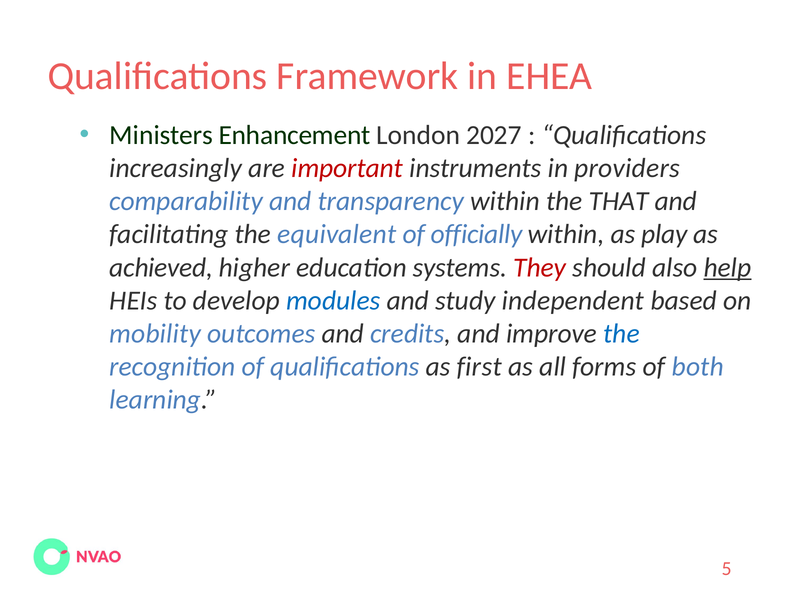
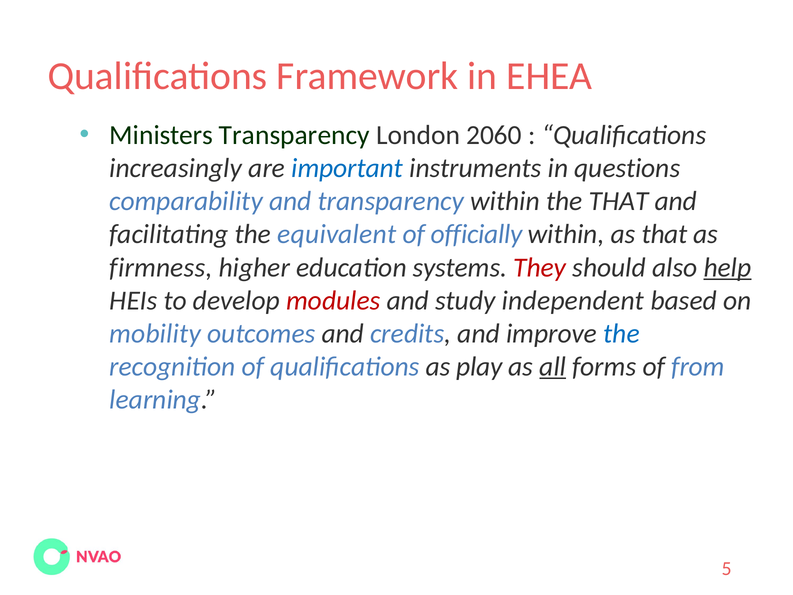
Ministers Enhancement: Enhancement -> Transparency (294, 135)
2027: 2027 -> 2060 (494, 135)
important colour: red -> blue (347, 168)
providers: providers -> questions (627, 168)
as play: play -> that (665, 234)
achieved: achieved -> firmness (161, 267)
modules colour: blue -> red (333, 300)
first: first -> play (480, 366)
all underline: none -> present (553, 366)
both: both -> from (698, 366)
